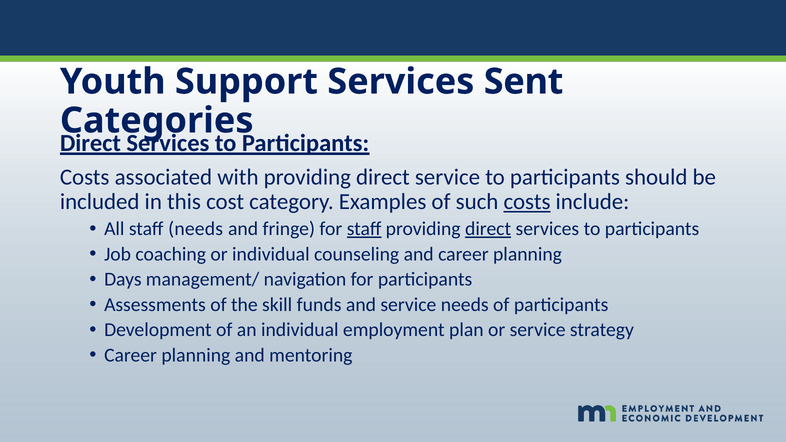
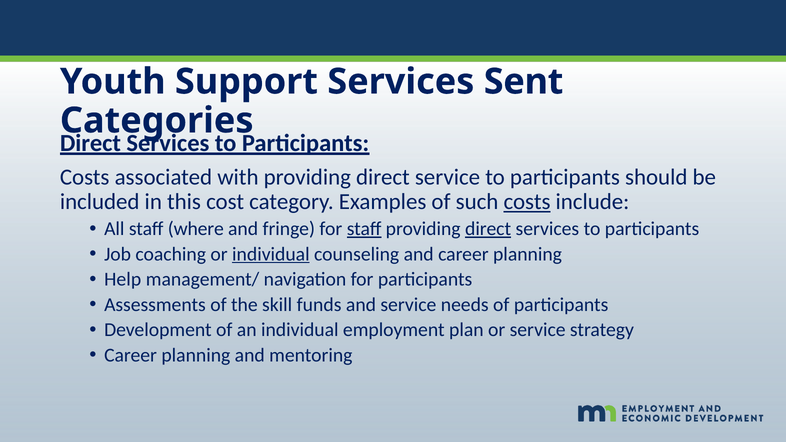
staff needs: needs -> where (196, 229)
individual underline: none -> present (271, 254)
Days: Days -> Help (123, 279)
